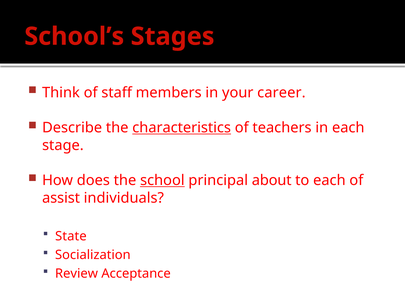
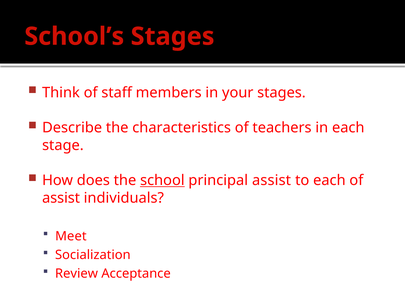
your career: career -> stages (281, 92)
characteristics underline: present -> none (182, 128)
principal about: about -> assist (272, 180)
State: State -> Meet (71, 236)
